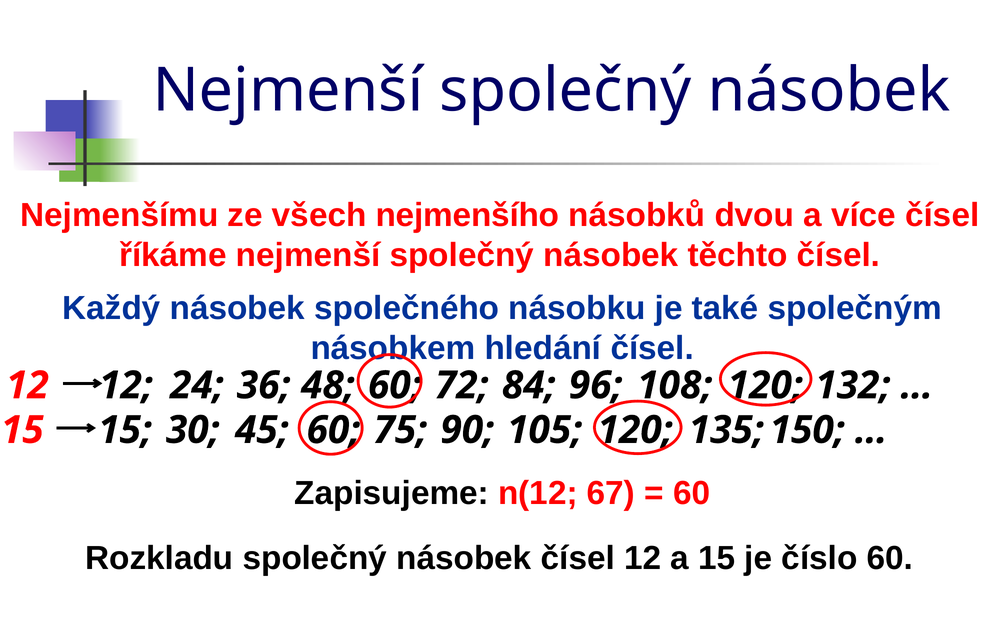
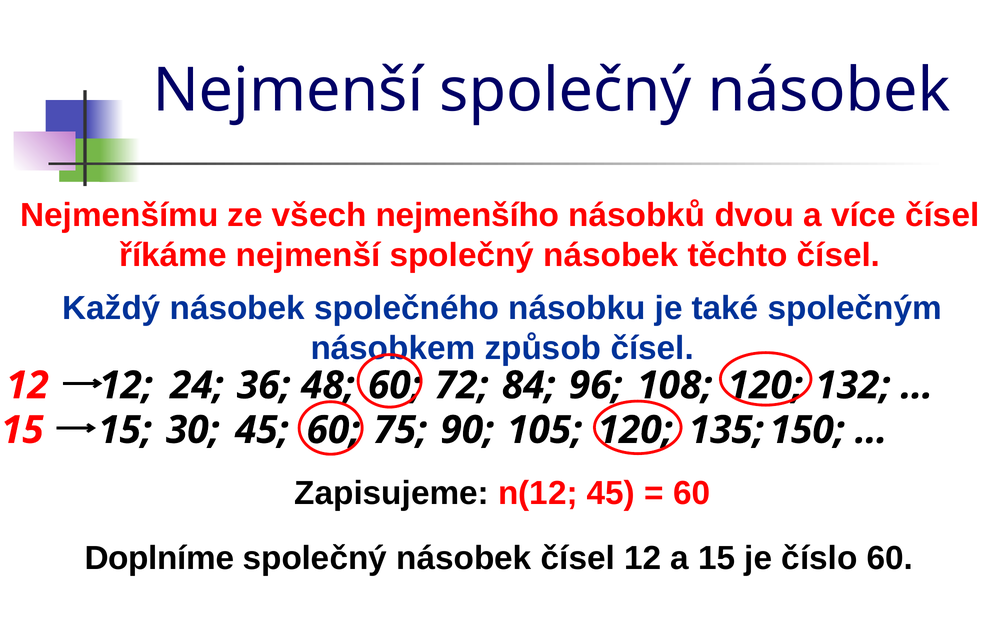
hledání: hledání -> způsob (543, 348)
n(12 67: 67 -> 45 (611, 493)
Rozkladu: Rozkladu -> Doplníme (159, 558)
